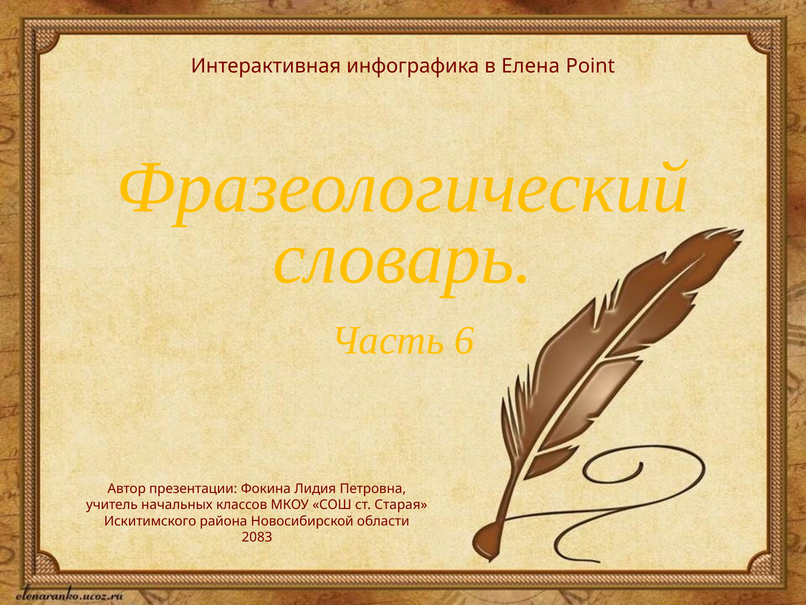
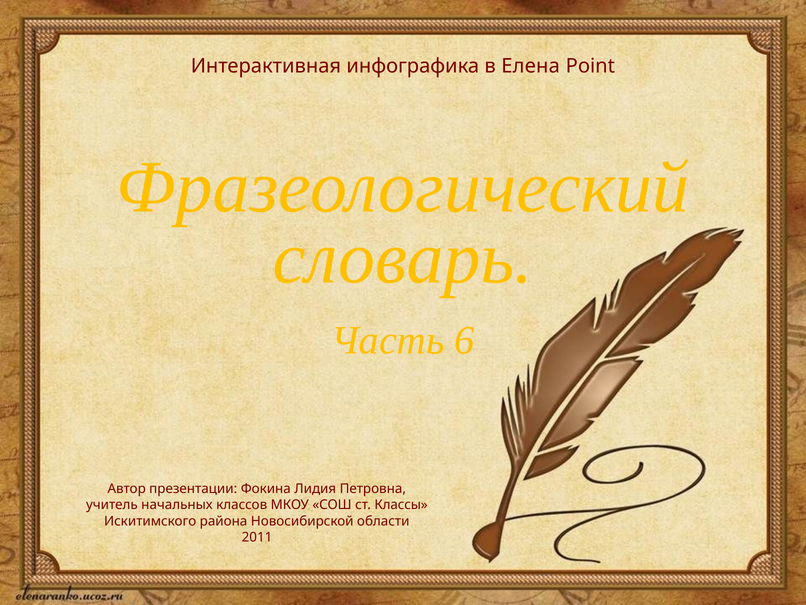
Старая: Старая -> Классы (401, 505)
2083: 2083 -> 2011 (257, 537)
